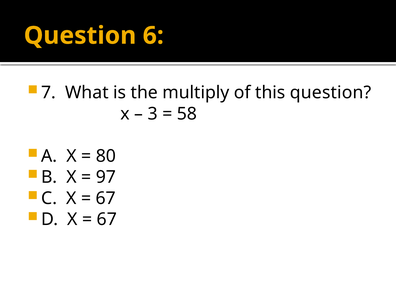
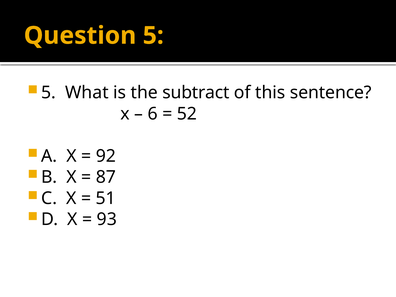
Question 6: 6 -> 5 (153, 36)
7: 7 -> 5 (49, 93)
multiply: multiply -> subtract (196, 93)
this question: question -> sentence (331, 93)
3: 3 -> 6 (153, 114)
58: 58 -> 52 (187, 114)
80: 80 -> 92 (106, 156)
97: 97 -> 87 (106, 177)
67: 67 -> 51 (106, 198)
67: 67 -> 93 (107, 219)
